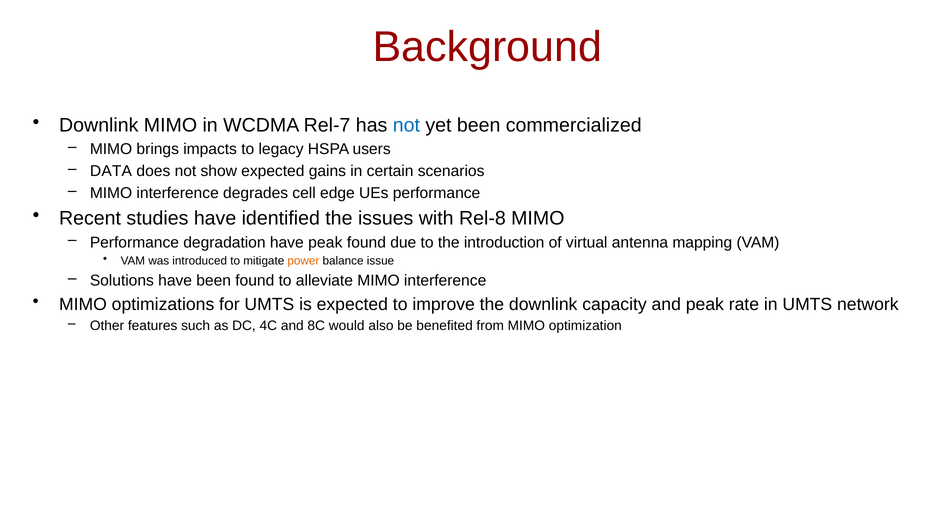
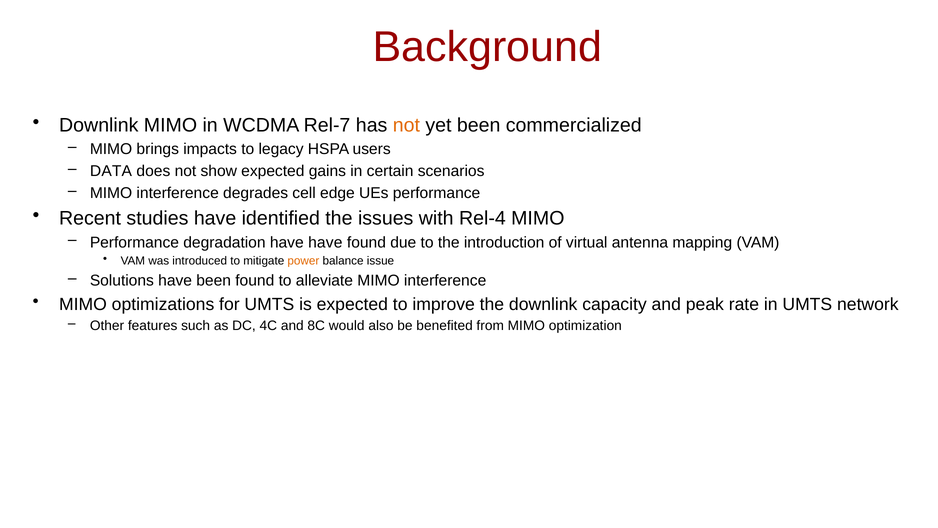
not colour: blue -> orange (406, 125)
Rel-8: Rel-8 -> Rel-4 (482, 218)
have peak: peak -> have (325, 242)
